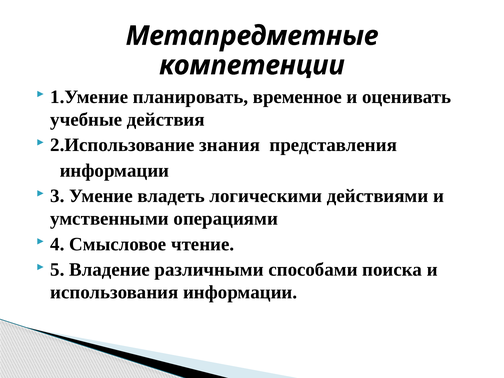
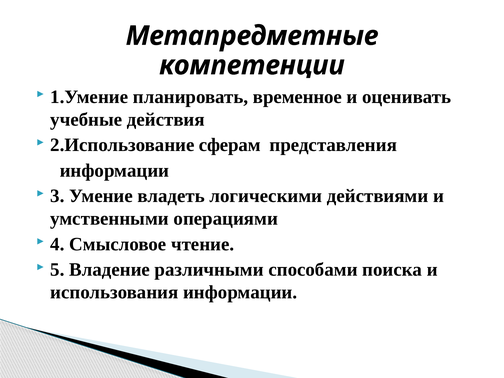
знания: знания -> сферам (230, 145)
